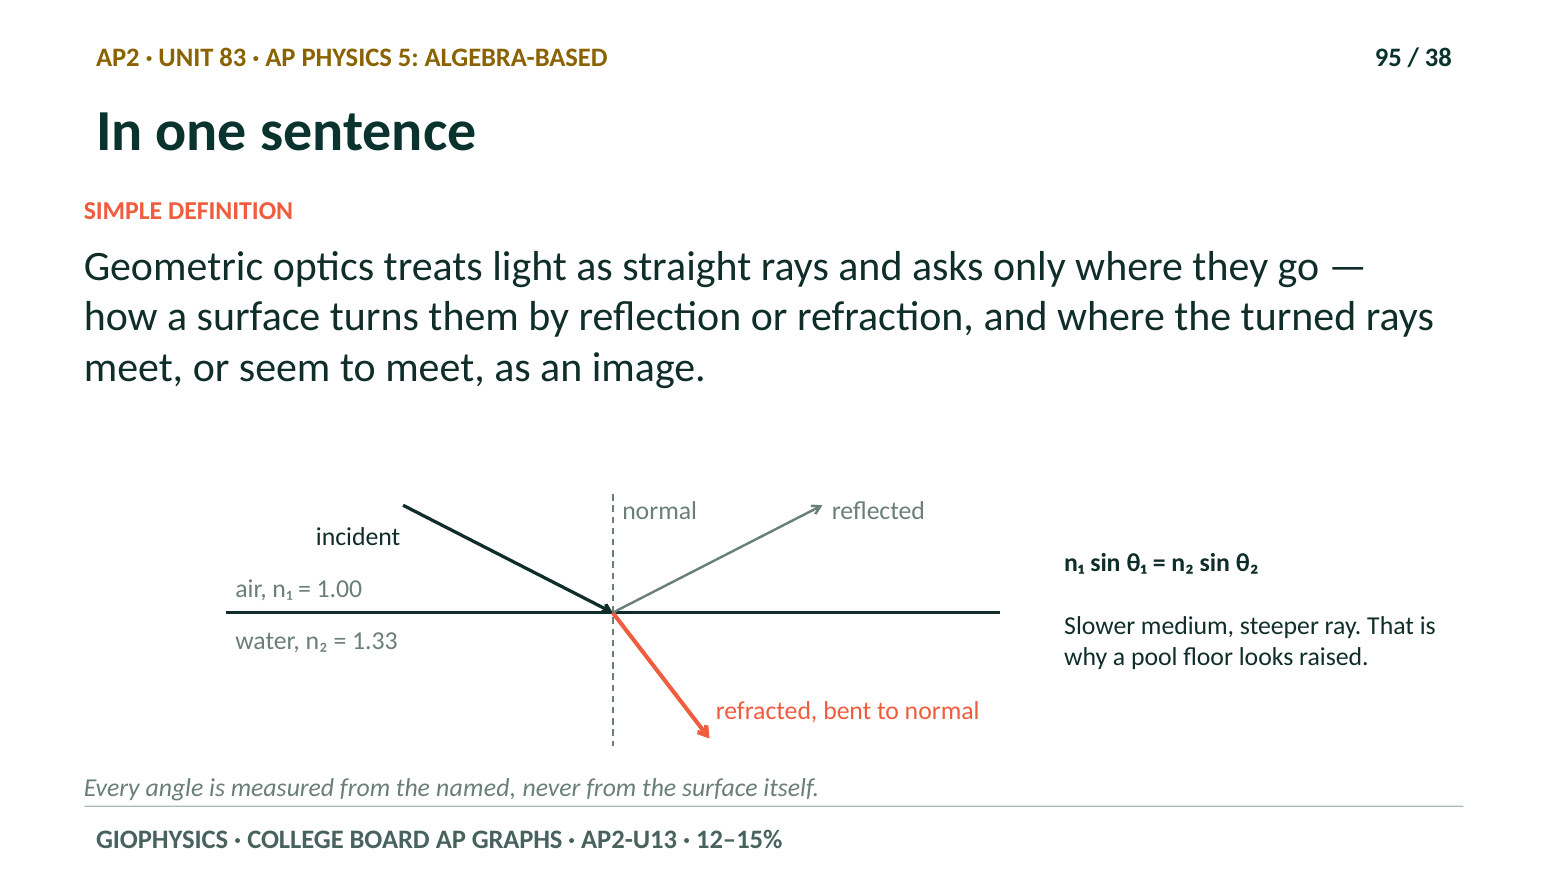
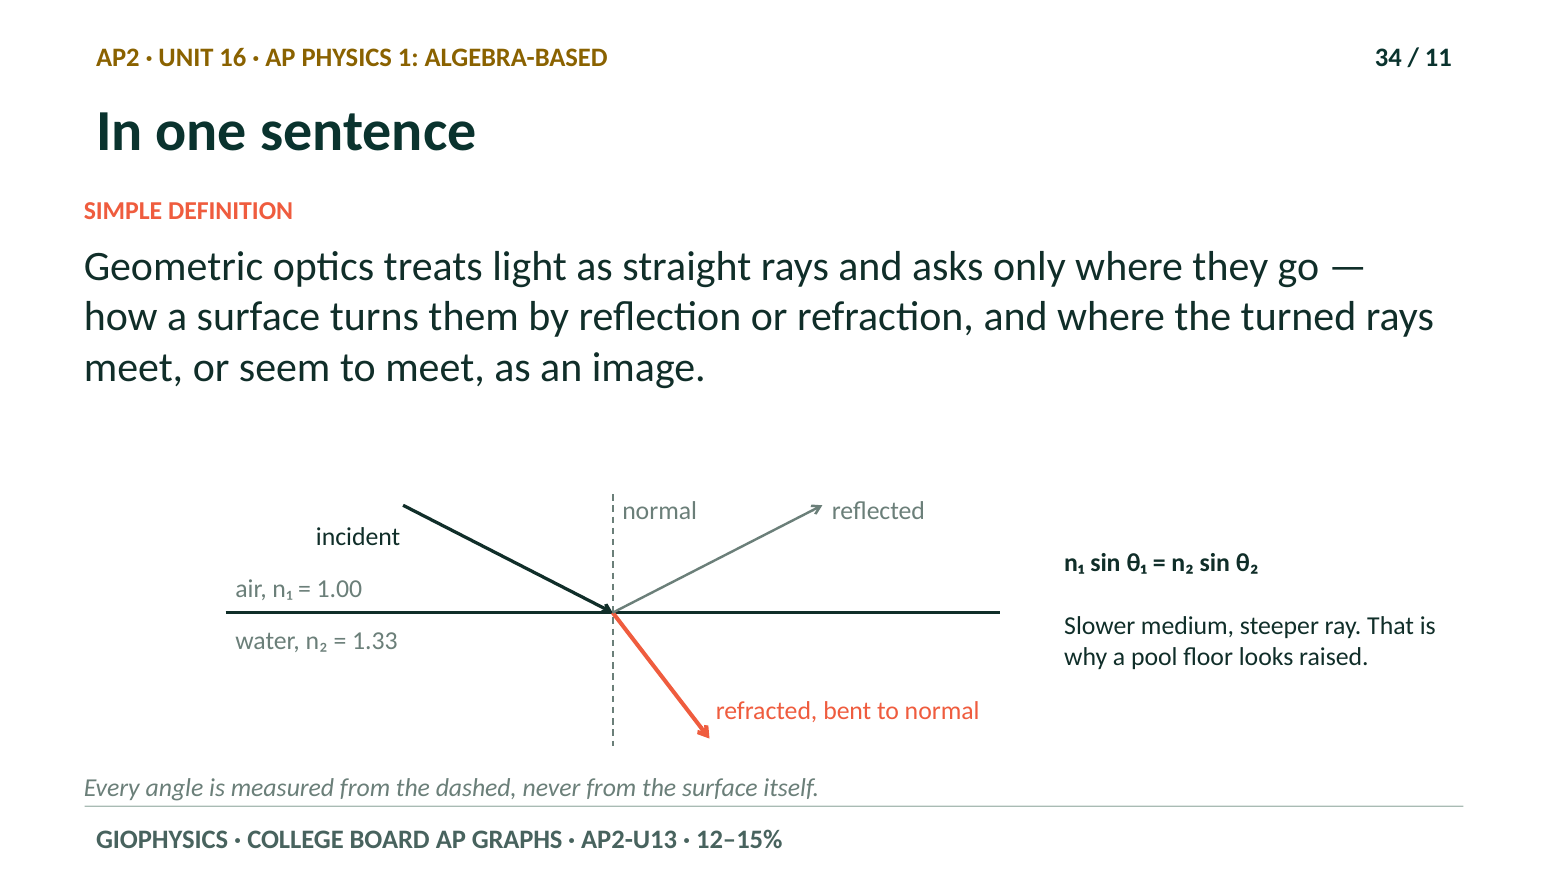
83: 83 -> 16 (233, 57)
5: 5 -> 1 (408, 57)
95: 95 -> 34 (1388, 57)
38: 38 -> 11 (1438, 57)
named: named -> dashed (476, 788)
